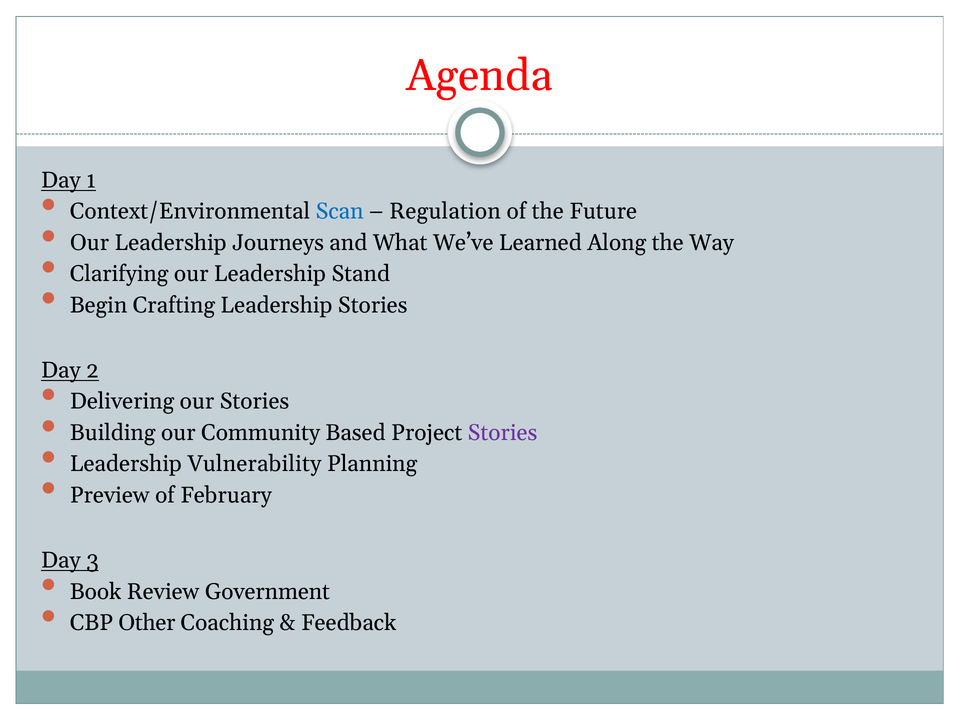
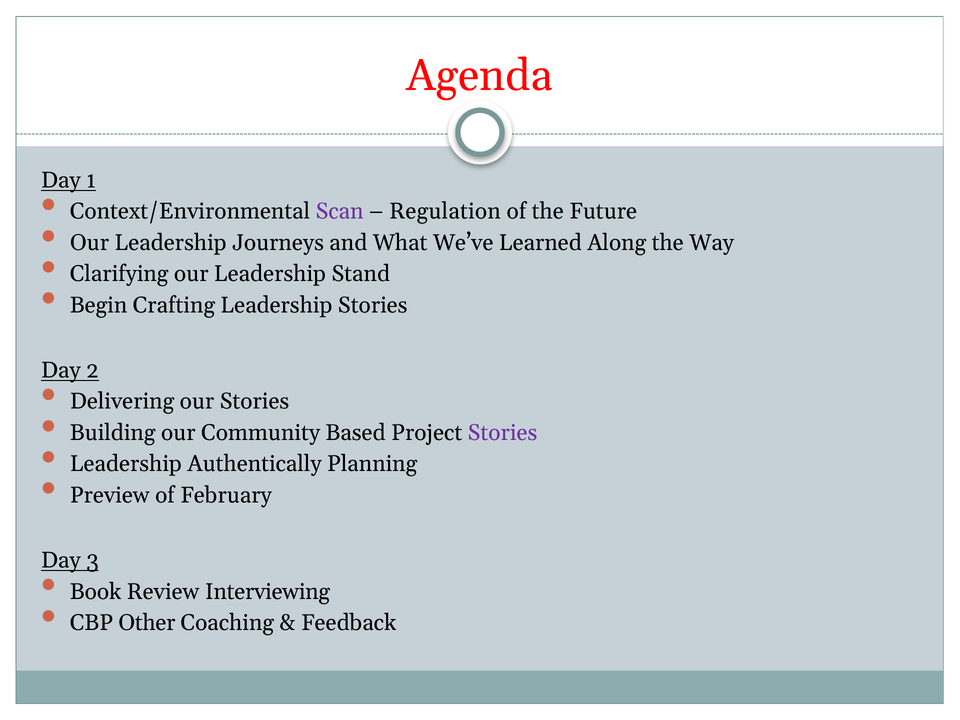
Scan colour: blue -> purple (340, 211)
Vulnerability: Vulnerability -> Authentically (255, 464)
Government: Government -> Interviewing (267, 592)
